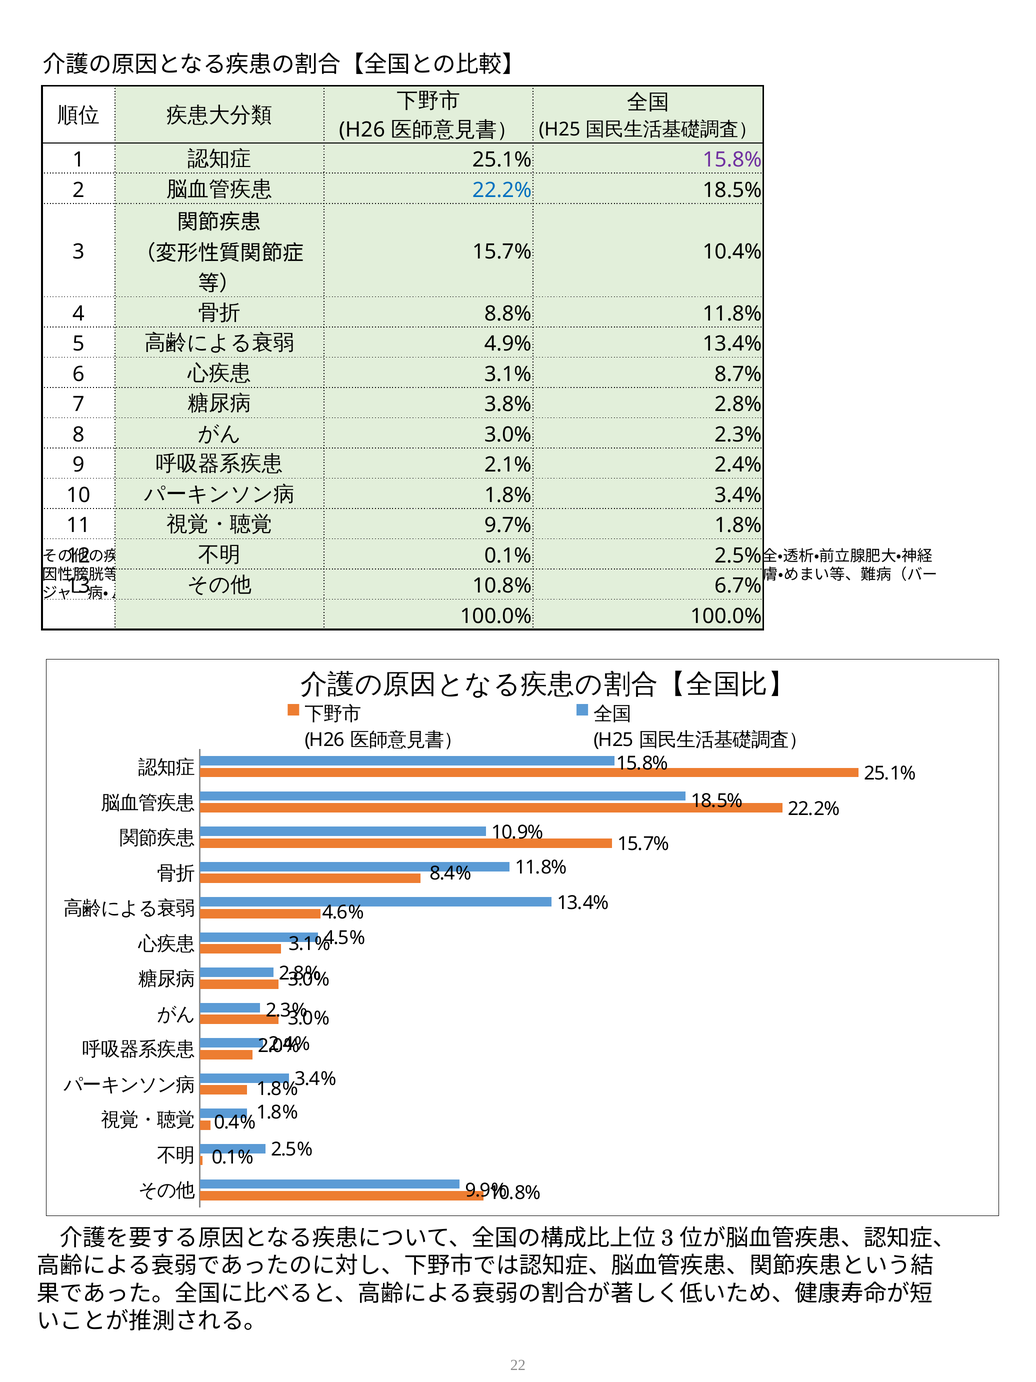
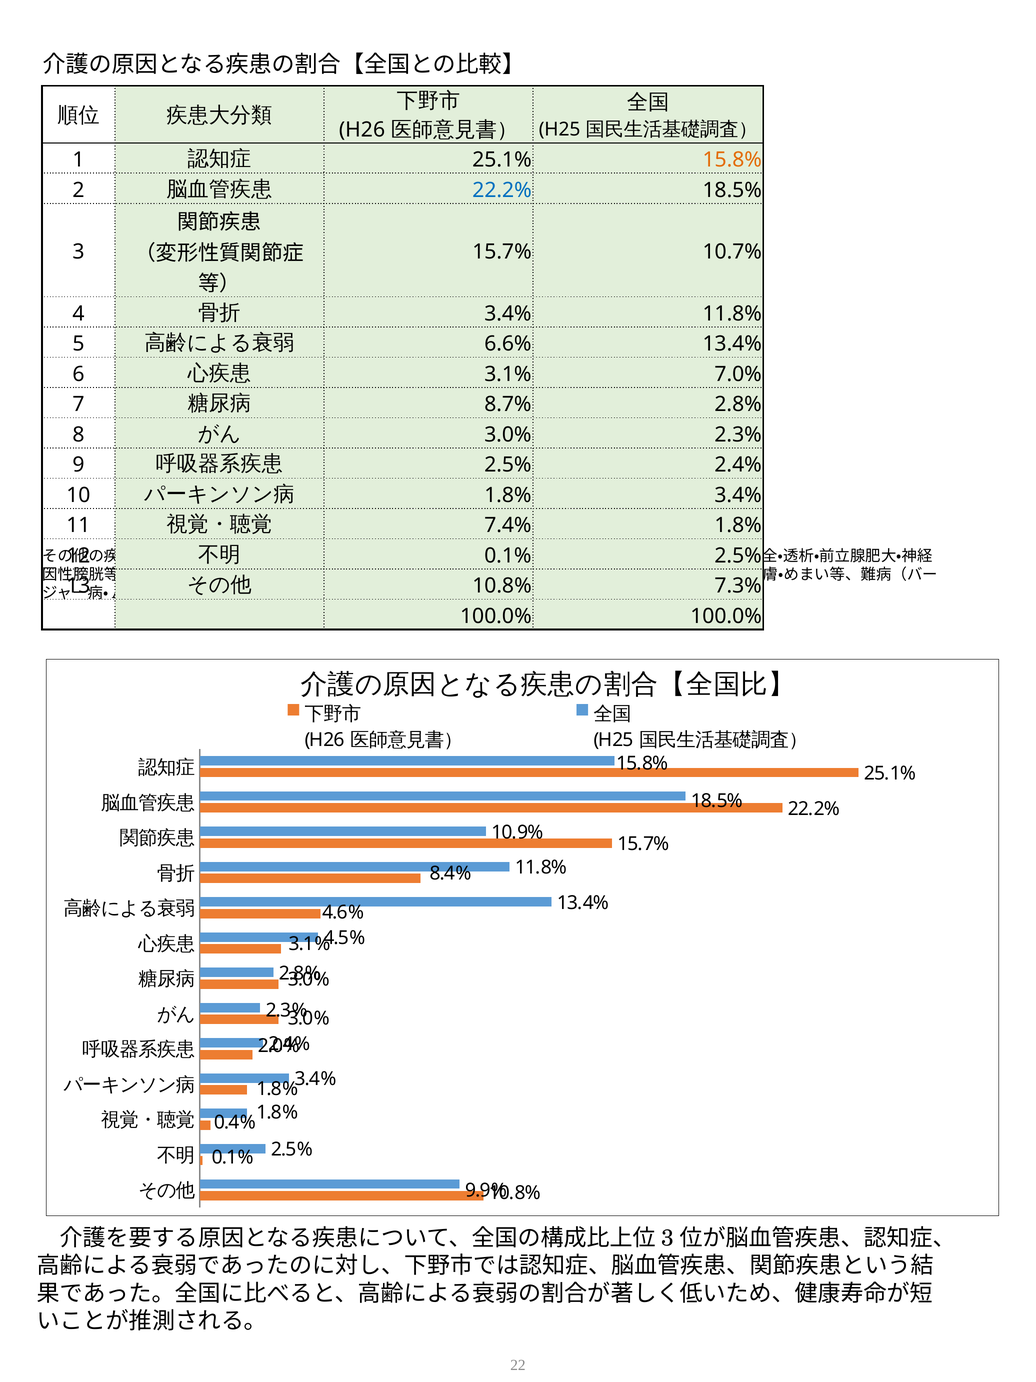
15.8% colour: purple -> orange (732, 160)
10.4%: 10.4% -> 10.7% (732, 252)
8.8%: 8.8% -> 3.4% (508, 314)
4.9%: 4.9% -> 6.6% (508, 344)
8.7%: 8.7% -> 7.0% (738, 374)
3.8%: 3.8% -> 8.7% (508, 404)
2.1%: 2.1% -> 2.5% (508, 465)
9.7%: 9.7% -> 7.4% (508, 525)
6.7%: 6.7% -> 7.3% (738, 586)
